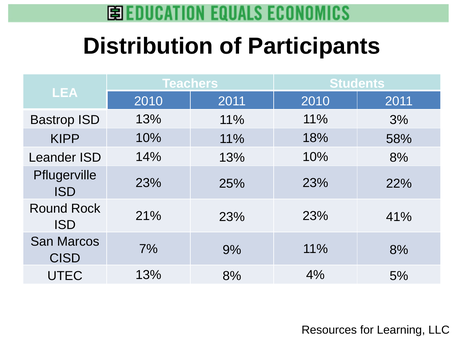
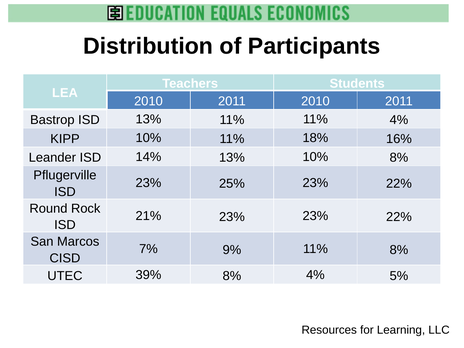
11% 3%: 3% -> 4% (399, 120)
58%: 58% -> 16% (399, 139)
23% 23% 41%: 41% -> 22% (399, 217)
UTEC 13%: 13% -> 39% (148, 275)
